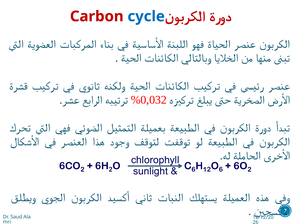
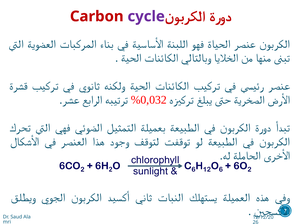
cycle colour: blue -> purple (146, 16)
